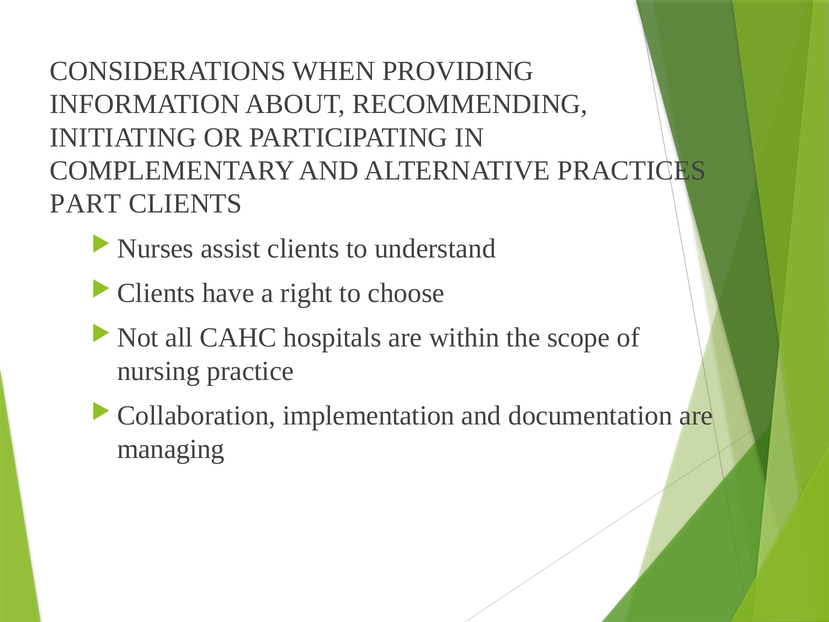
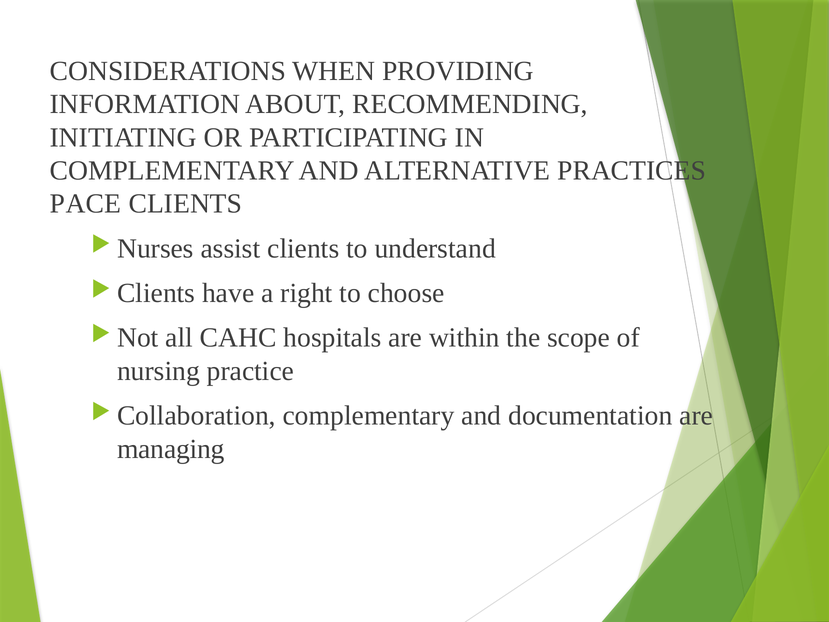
PART: PART -> PACE (86, 204)
implementation: implementation -> complementary (369, 416)
